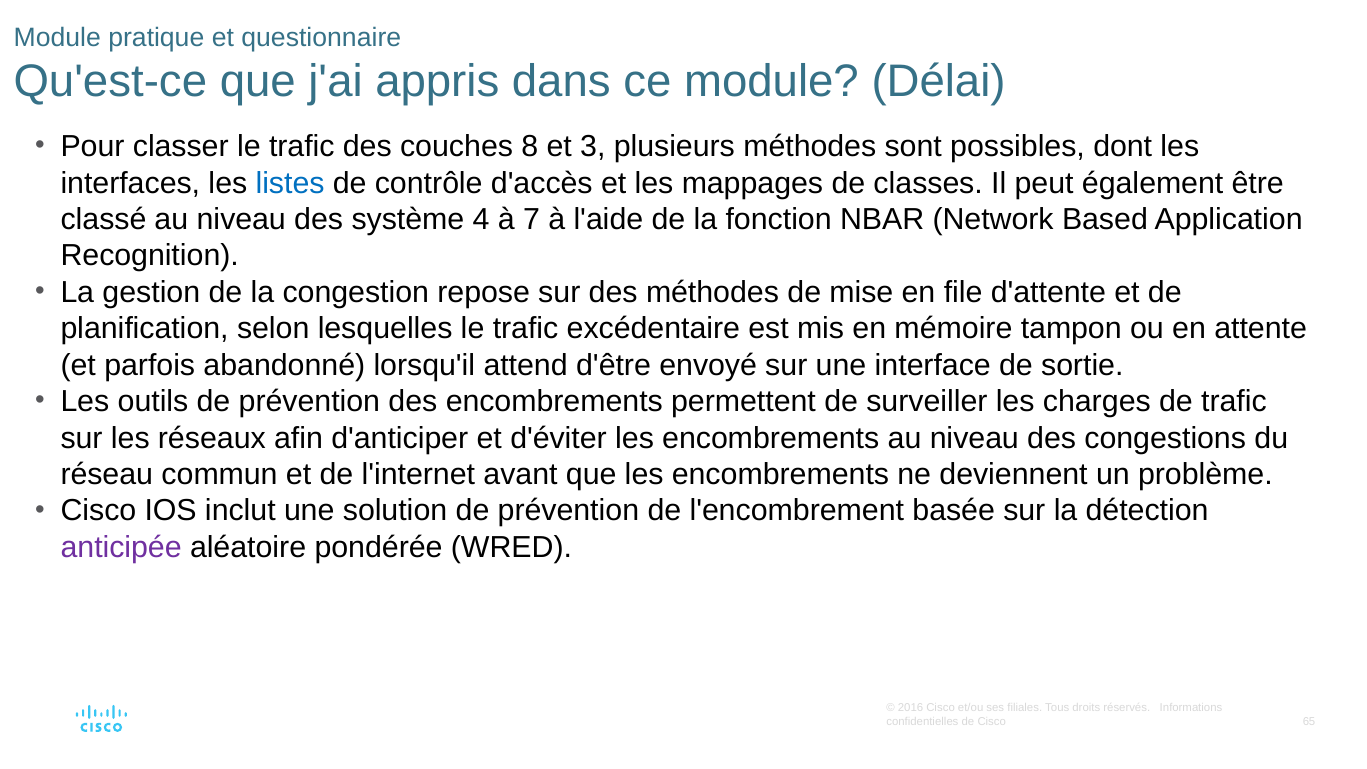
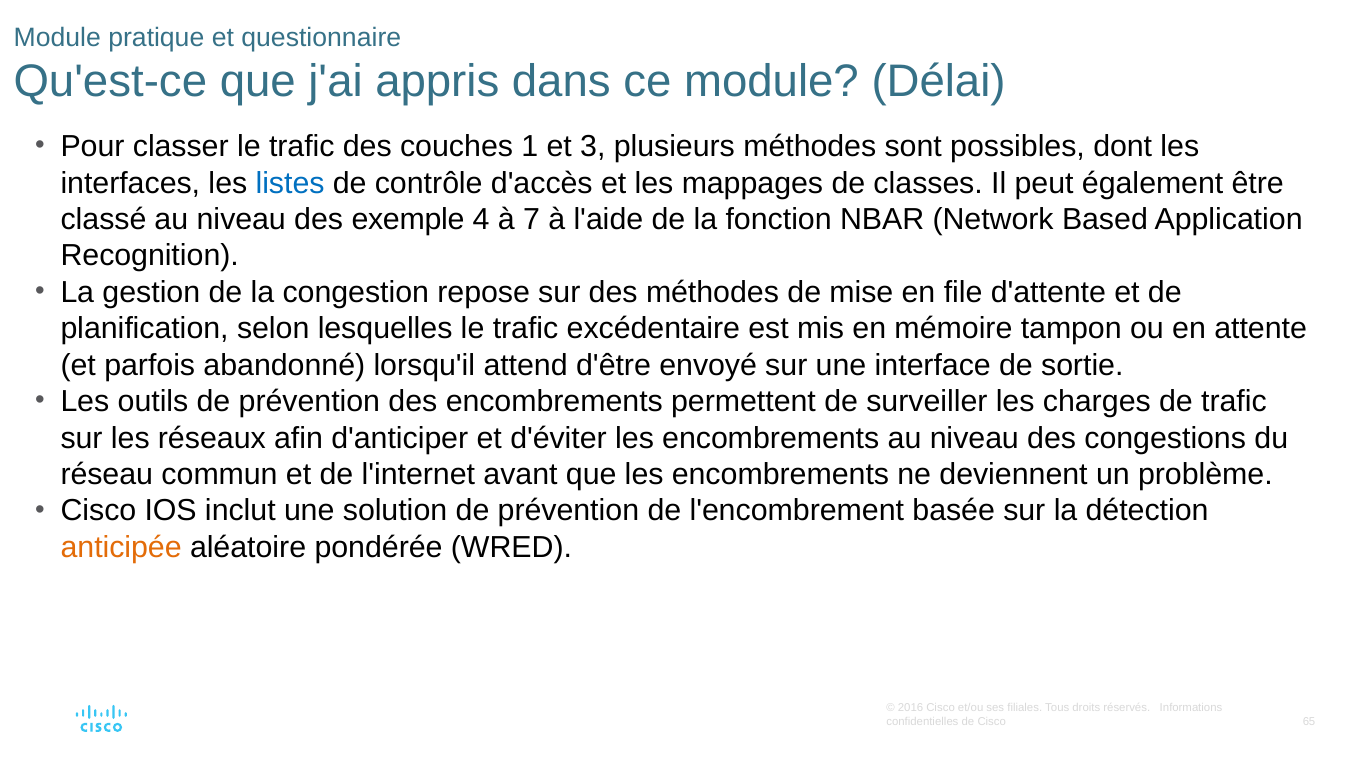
8: 8 -> 1 (530, 147)
système: système -> exemple (408, 219)
anticipée colour: purple -> orange (121, 547)
